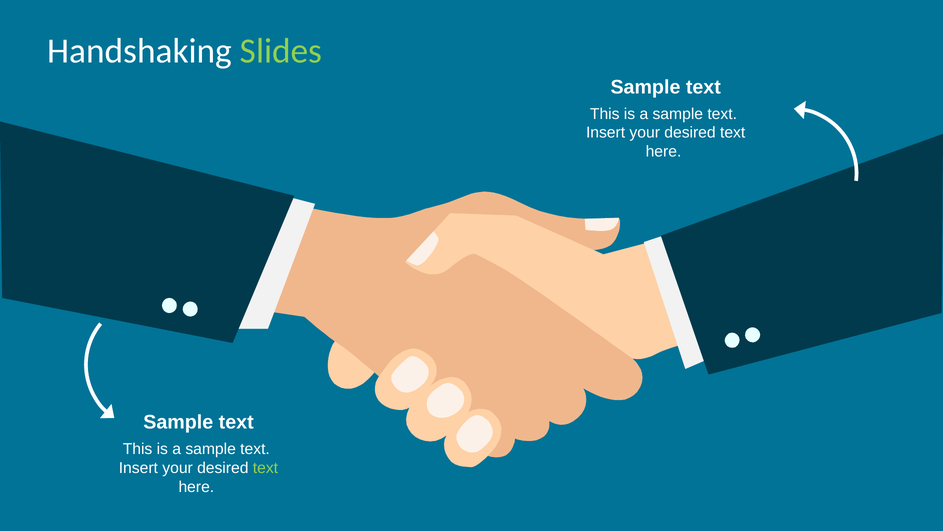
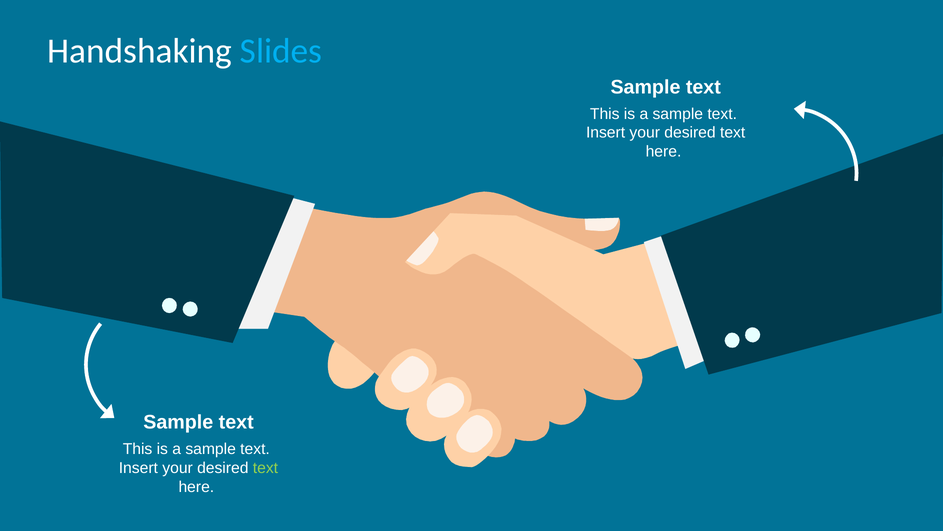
Slides colour: light green -> light blue (281, 51)
